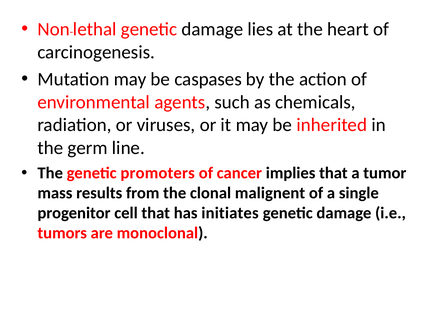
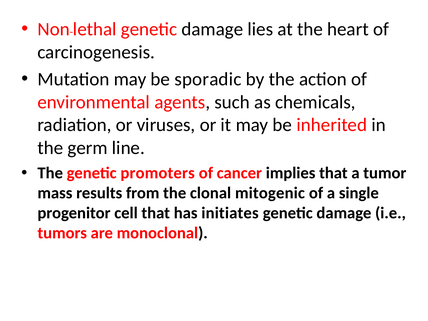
caspases: caspases -> sporadic (208, 79)
malignent: malignent -> mitogenic (270, 193)
